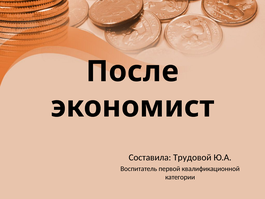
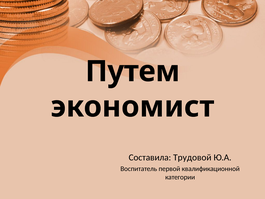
После: После -> Путем (133, 71)
